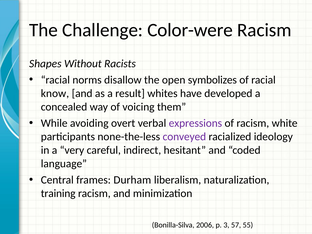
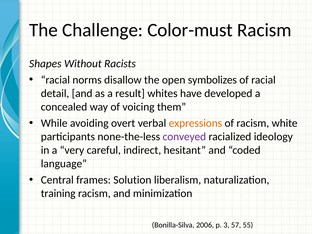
Color-were: Color-were -> Color-must (190, 30)
know: know -> detail (55, 93)
expressions colour: purple -> orange (195, 123)
Durham: Durham -> Solution (132, 180)
